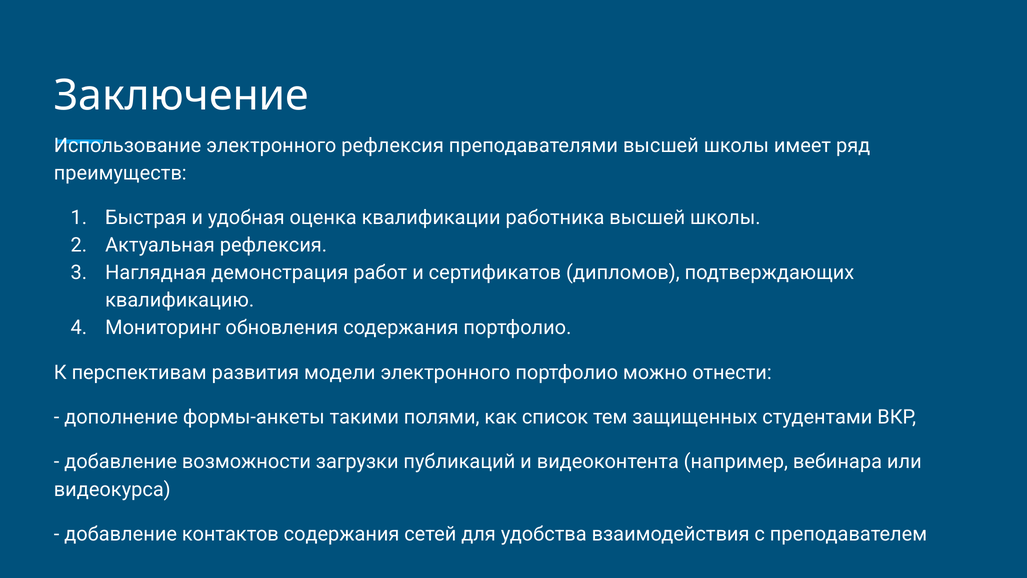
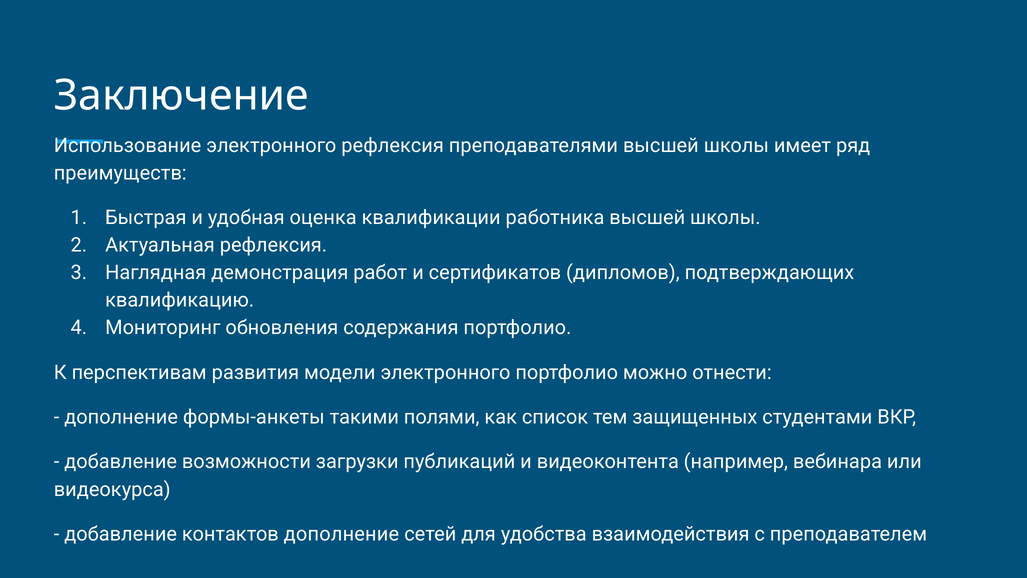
контактов содержания: содержания -> дополнение (341, 534)
